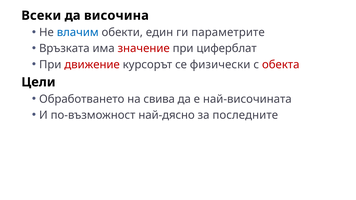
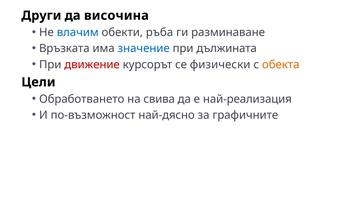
Всеки: Всеки -> Други (41, 16)
един: един -> ръба (159, 32)
параметрите: параметрите -> разминаване (228, 32)
значение colour: red -> blue (144, 49)
циферблат: циферблат -> дължината (227, 49)
обекта colour: red -> orange (281, 65)
най-височината: най-височината -> най-реализация (247, 99)
последните: последните -> графичните (245, 115)
